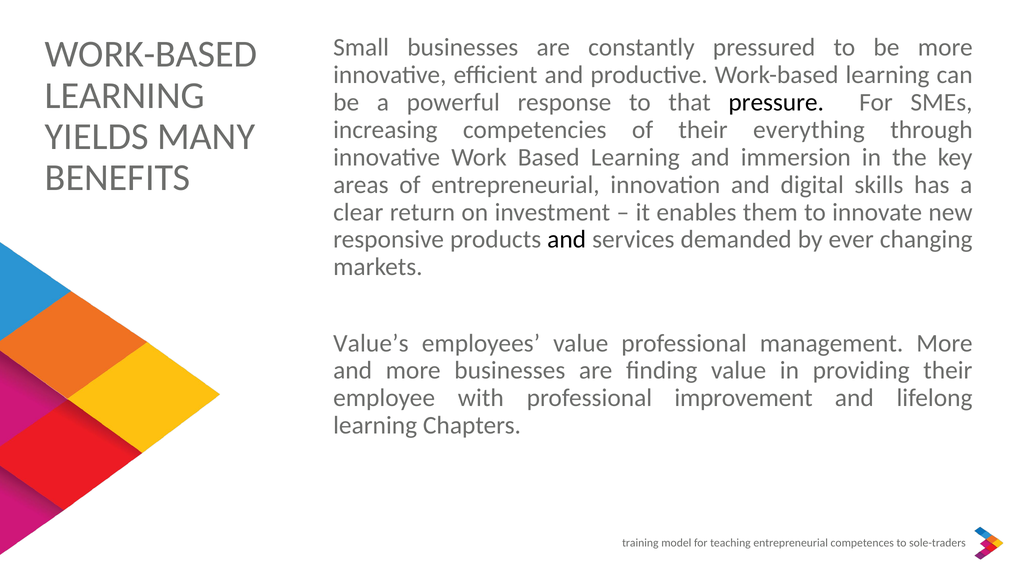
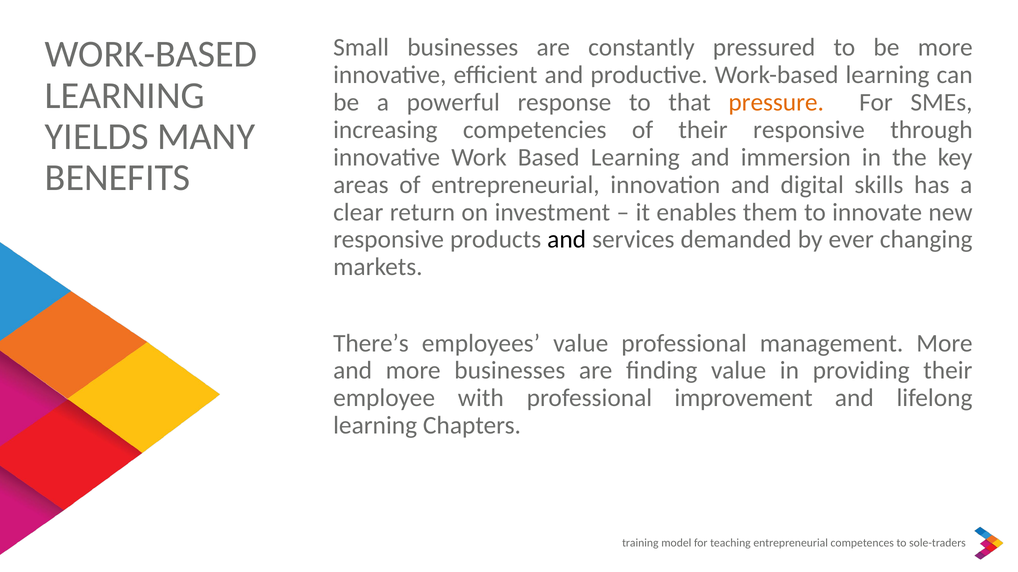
pressure colour: black -> orange (776, 102)
their everything: everything -> responsive (809, 130)
Value’s: Value’s -> There’s (371, 343)
